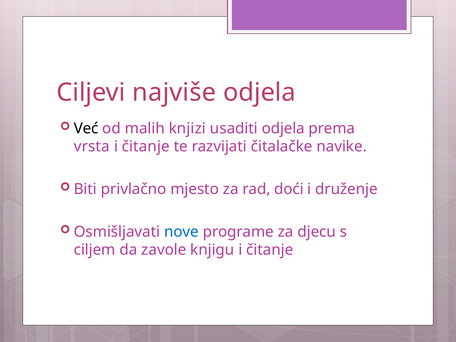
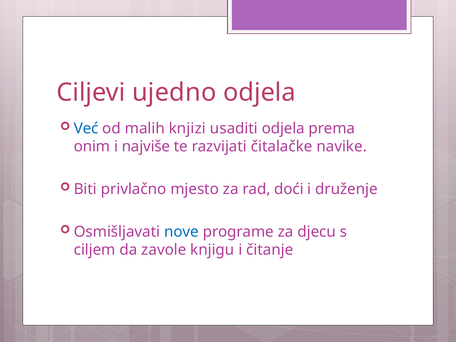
najviše: najviše -> ujedno (174, 93)
Već colour: black -> blue (86, 128)
vrsta: vrsta -> onim (92, 147)
čitanje: čitanje -> najviše (146, 147)
